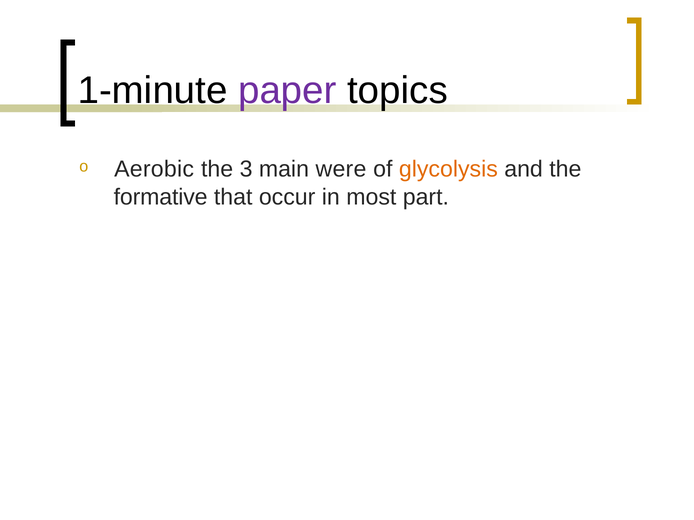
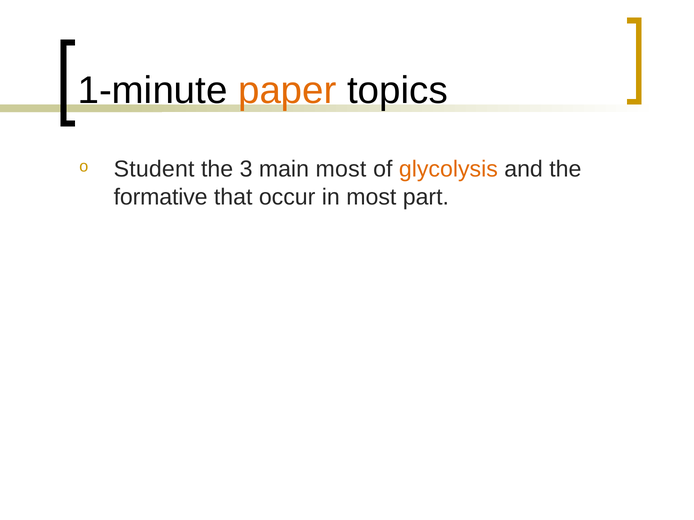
paper colour: purple -> orange (287, 91)
Aerobic: Aerobic -> Student (154, 169)
main were: were -> most (341, 169)
